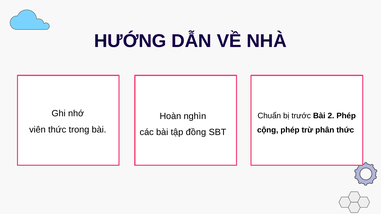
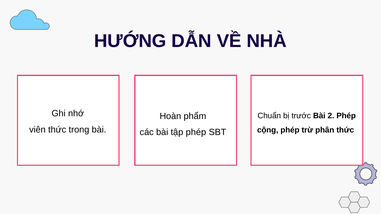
nghìn: nghìn -> phẩm (195, 116)
tập đồng: đồng -> phép (196, 132)
